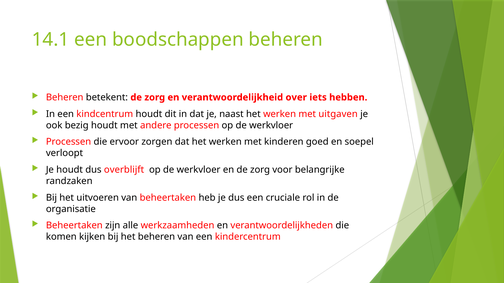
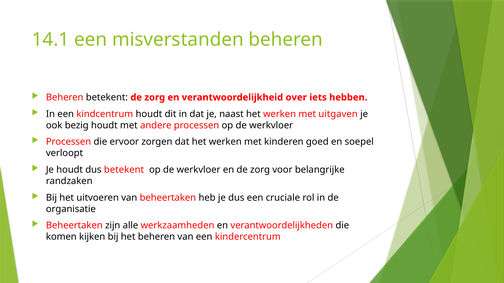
boodschappen: boodschappen -> misverstanden (178, 40)
dus overblijft: overblijft -> betekent (124, 170)
